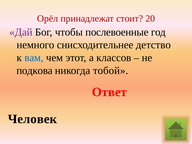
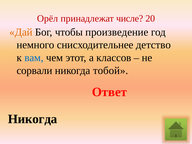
стоит: стоит -> числе (130, 18)
Дай colour: purple -> orange (21, 32)
послевоенные: послевоенные -> произведение (117, 32)
подкова: подкова -> сорвали (34, 70)
Человек: Человек -> Никогда (33, 119)
